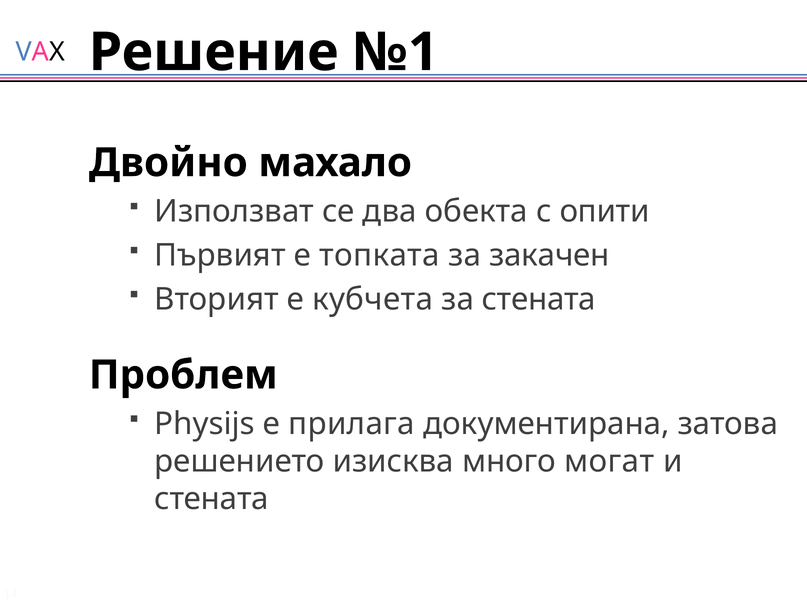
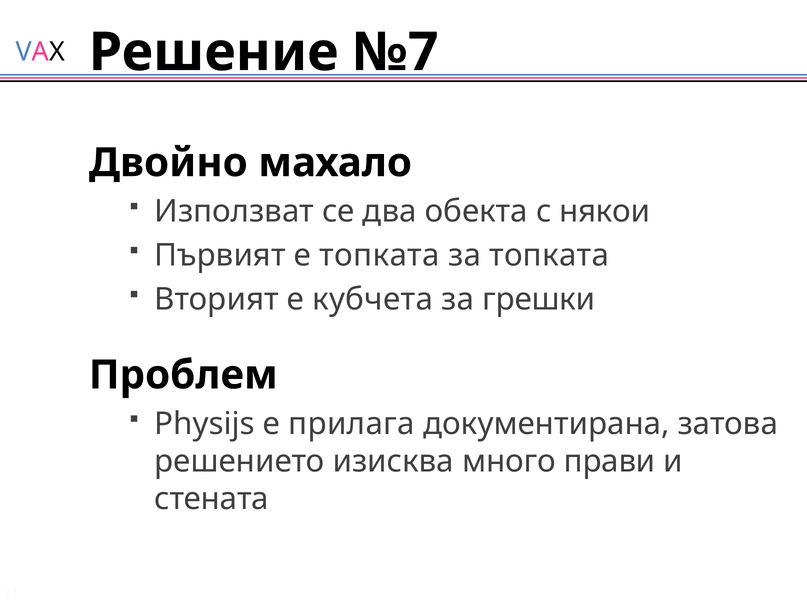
№1: №1 -> №7 (396, 52)
опити: опити -> някои (605, 212)
за закачен: закачен -> топката (549, 255)
за стената: стената -> грешки (539, 299)
могат: могат -> прави (610, 461)
